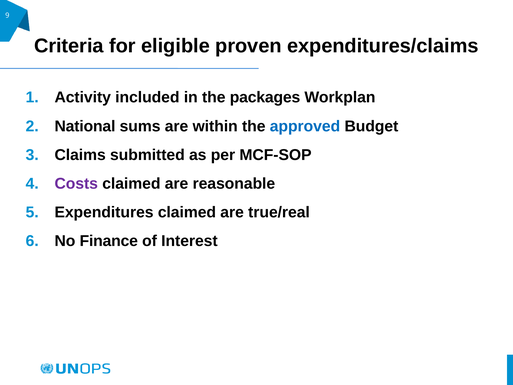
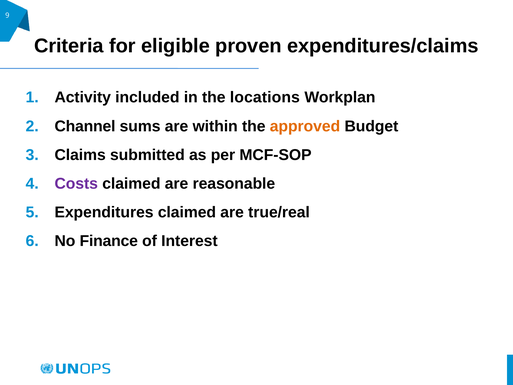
packages: packages -> locations (265, 97)
National: National -> Channel (85, 126)
approved colour: blue -> orange (305, 126)
